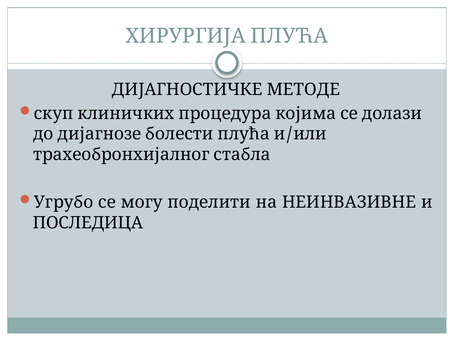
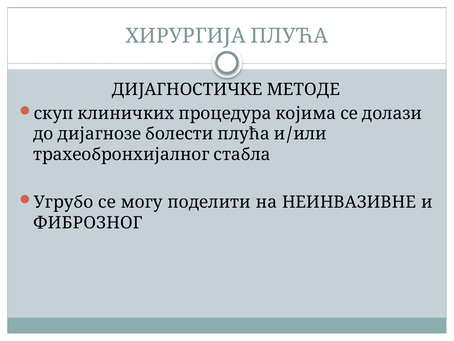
ПОСЛЕДИЦА: ПОСЛЕДИЦА -> ФИБРОЗНОГ (88, 222)
